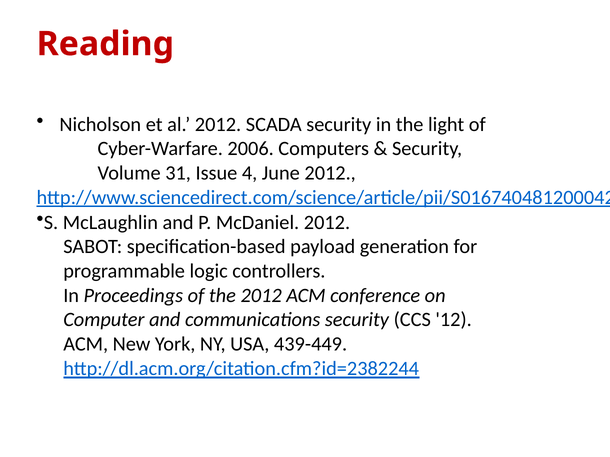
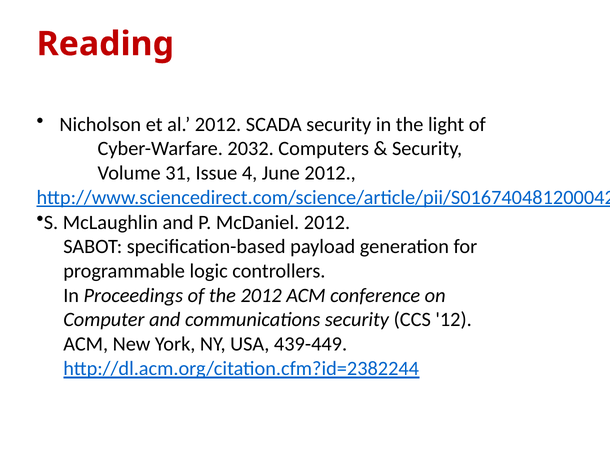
2006: 2006 -> 2032 (251, 149)
